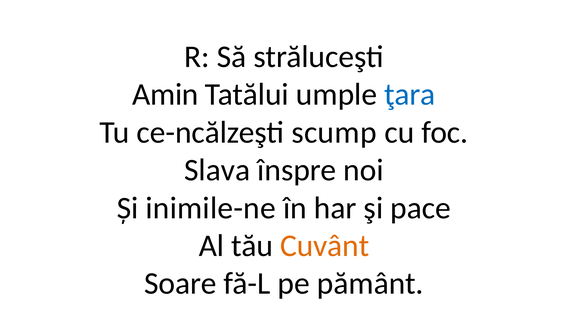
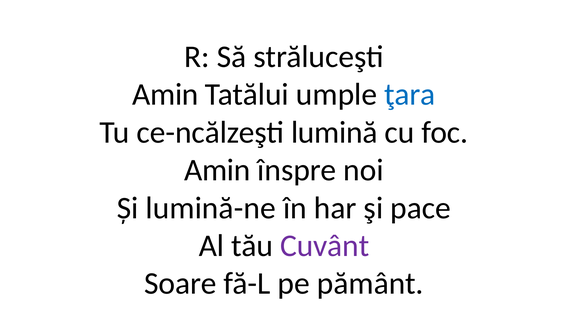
scump: scump -> lumină (334, 133)
Slava: Slava -> Amin (217, 170)
inimile-ne: inimile-ne -> lumină-ne (211, 208)
Cuvânt colour: orange -> purple (325, 246)
